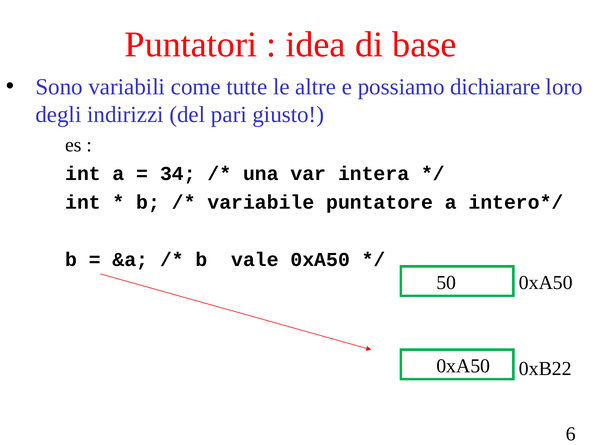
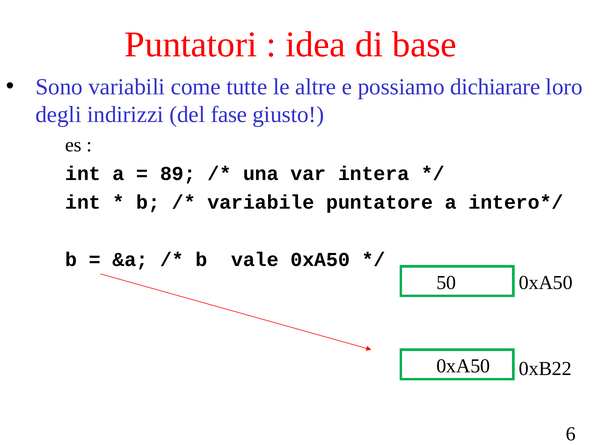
pari: pari -> fase (229, 114)
34: 34 -> 89 (178, 174)
